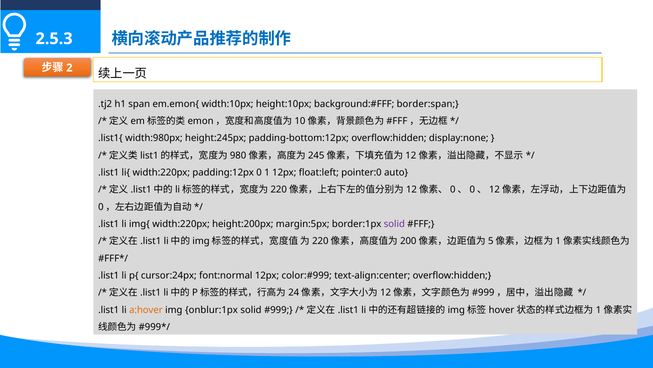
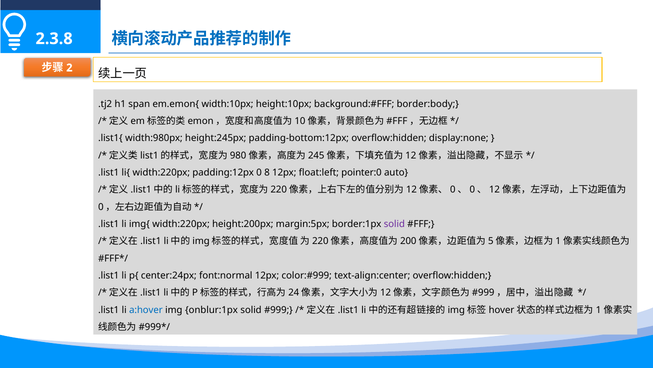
2.5.3: 2.5.3 -> 2.3.8 (54, 39)
border:span: border:span -> border:body (428, 104)
1: 1 -> 8 (267, 172)
cursor:24px: cursor:24px -> center:24px (169, 275)
a:hover colour: orange -> blue (146, 309)
